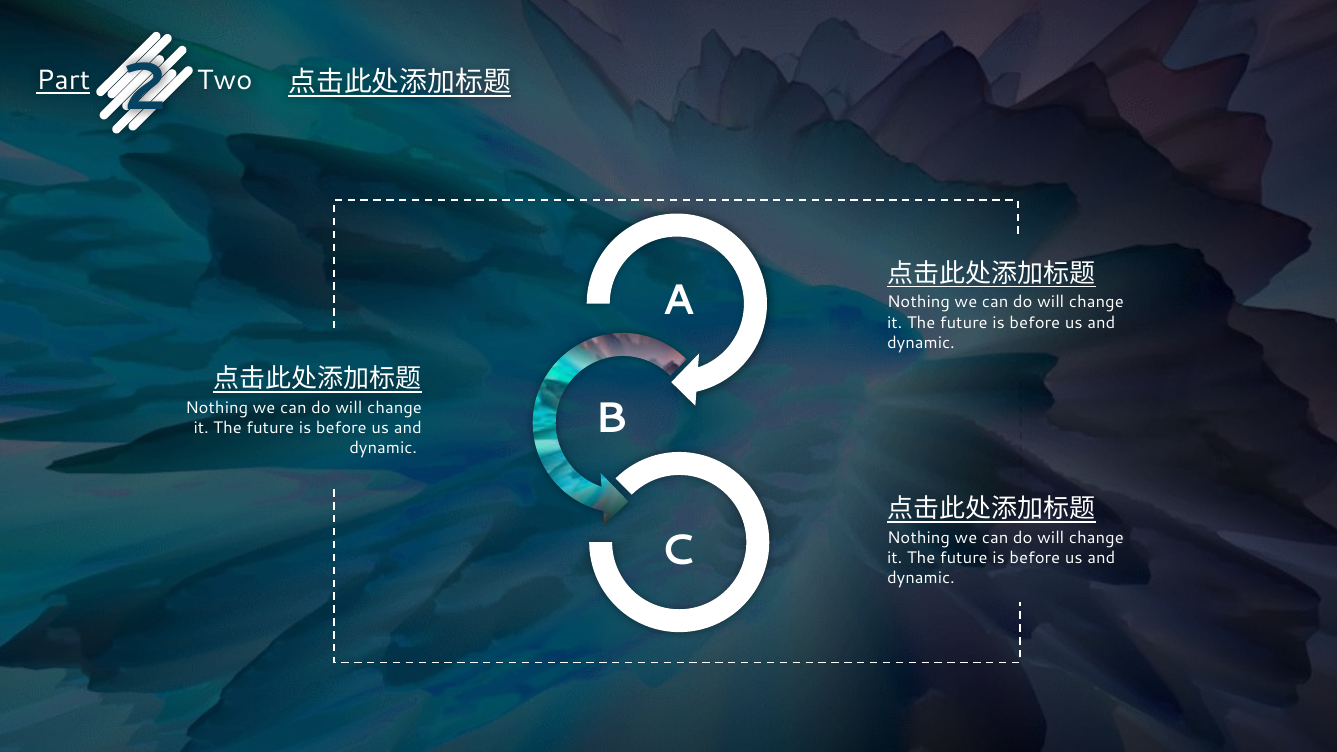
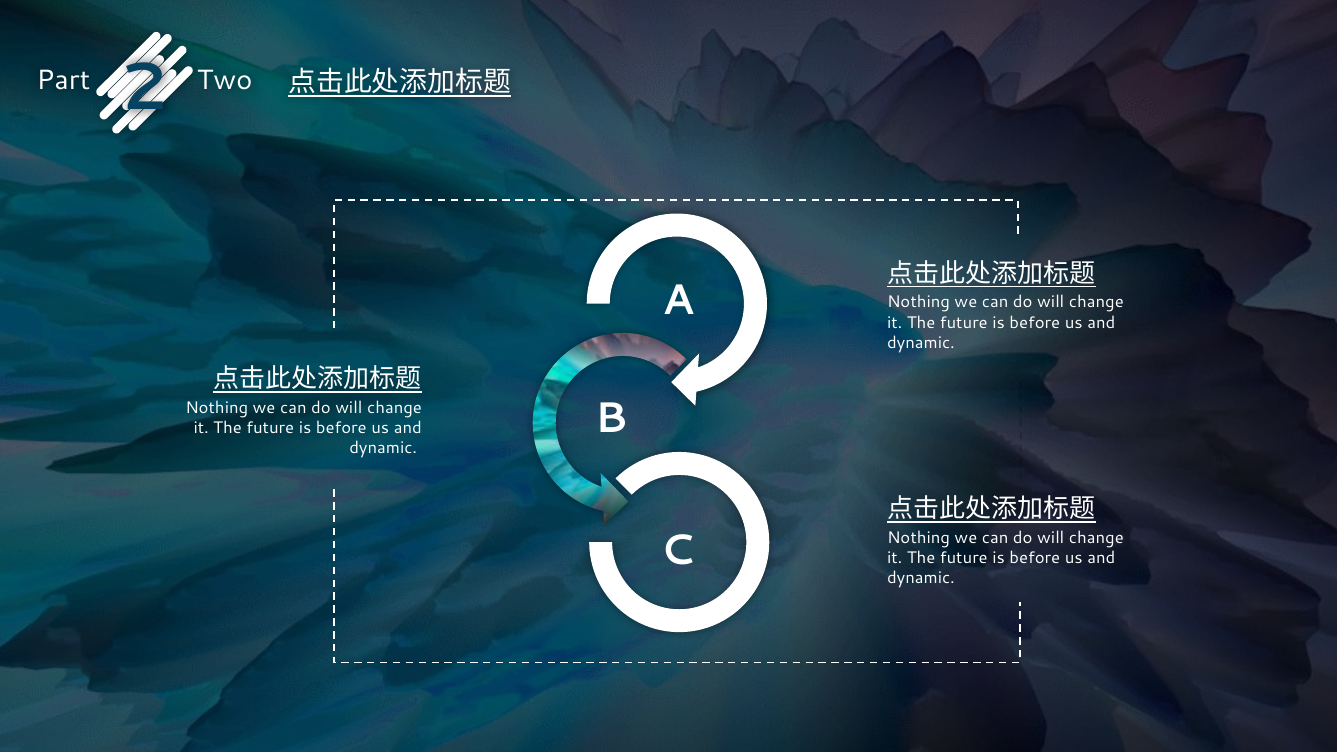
Part underline: present -> none (63, 81)
